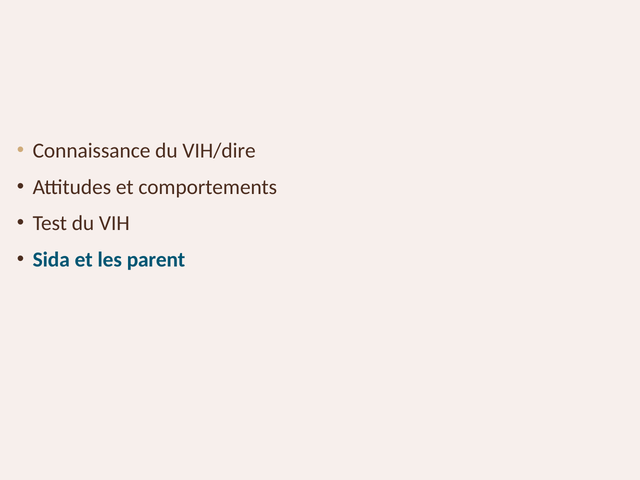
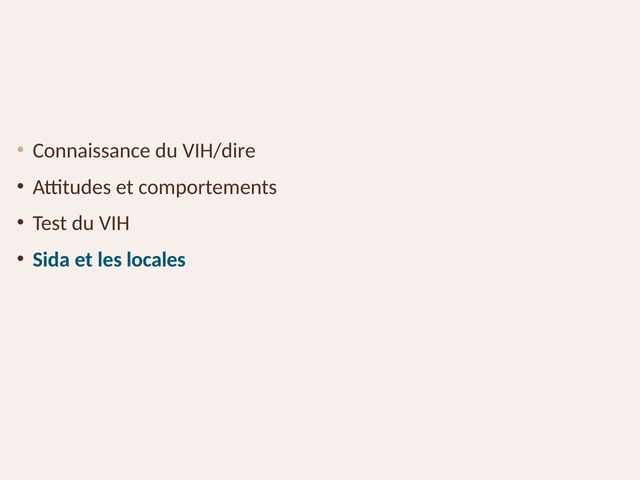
parent: parent -> locales (156, 260)
